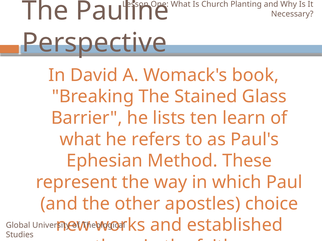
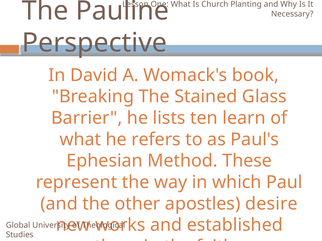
choice: choice -> desire (272, 204)
